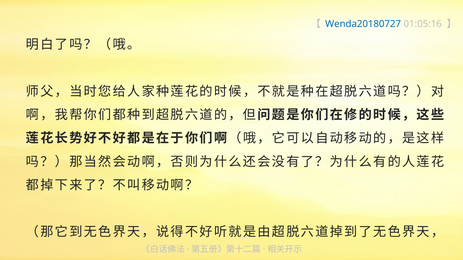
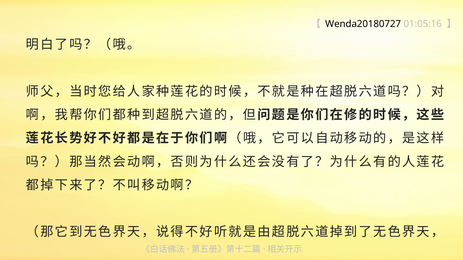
Wenda20180727 colour: blue -> black (363, 24)
